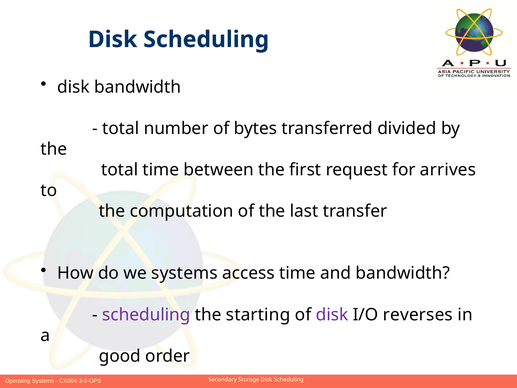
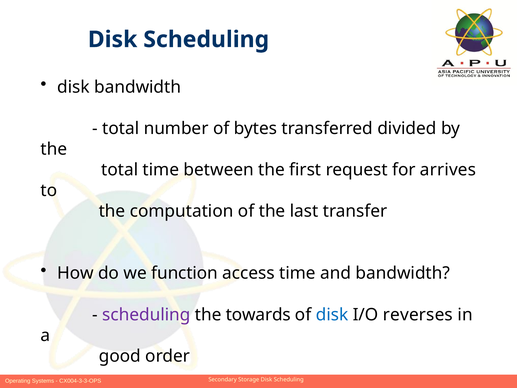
we systems: systems -> function (185, 273)
starting: starting -> towards (258, 314)
disk colour: purple -> blue (332, 314)
